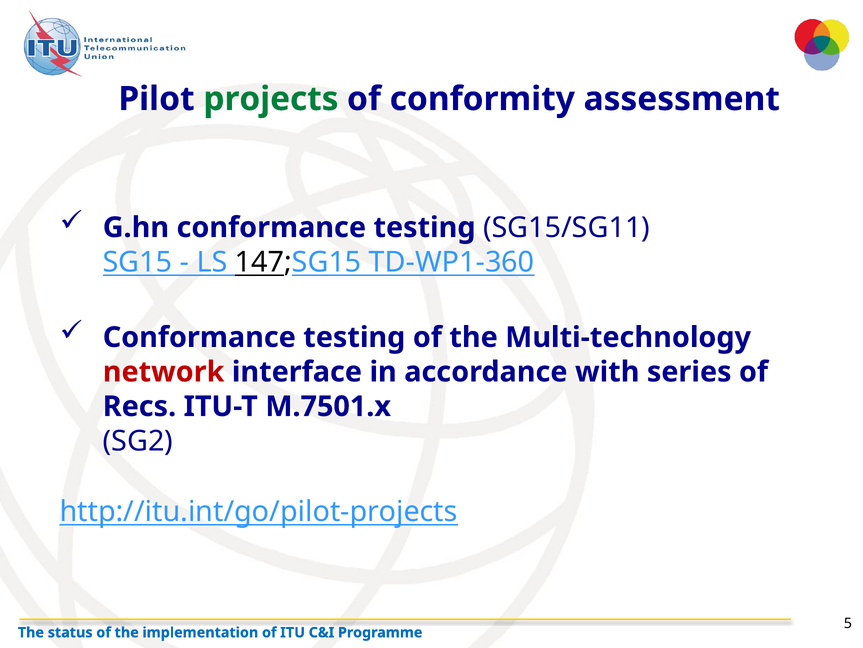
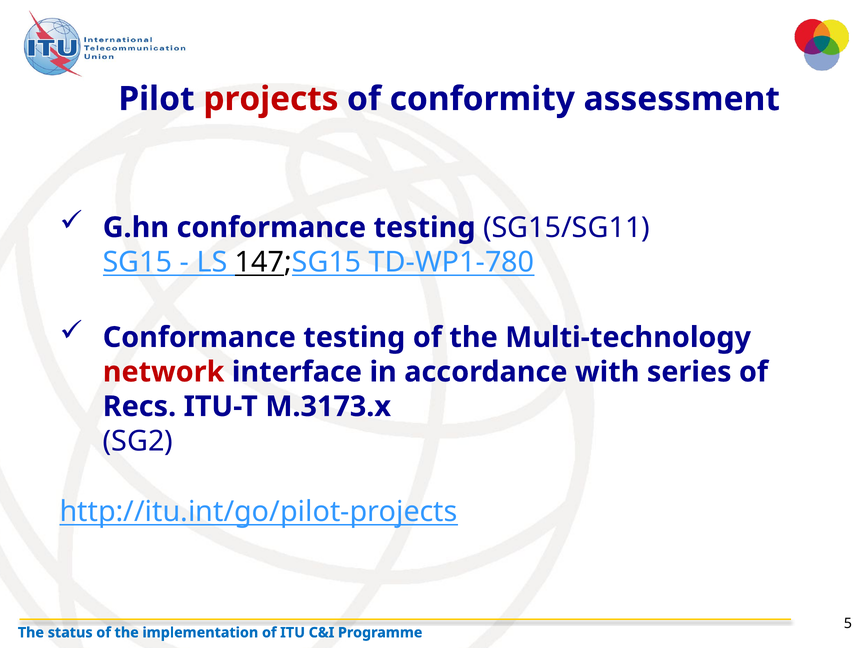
projects colour: green -> red (271, 99)
TD-WP1-360: TD-WP1-360 -> TD-WP1-780 (452, 262)
M.7501.x: M.7501.x -> M.3173.x (328, 406)
